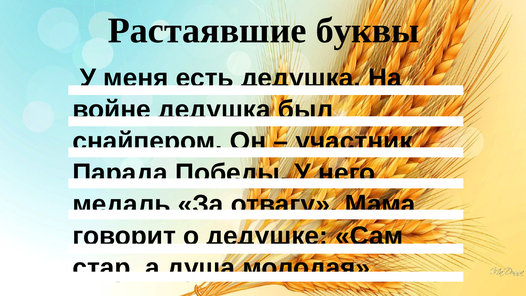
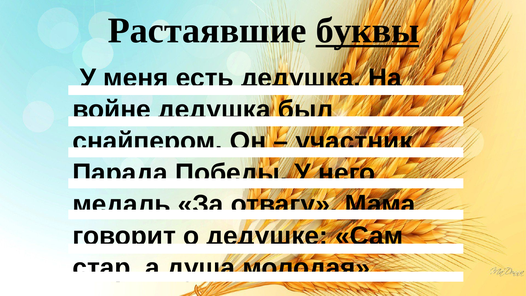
буквы underline: none -> present (368, 31)
